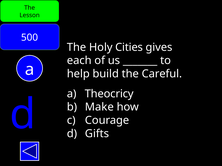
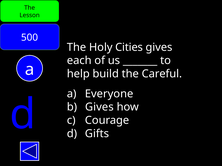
Theocricy: Theocricy -> Everyone (109, 94)
Make: Make -> Gives (99, 107)
